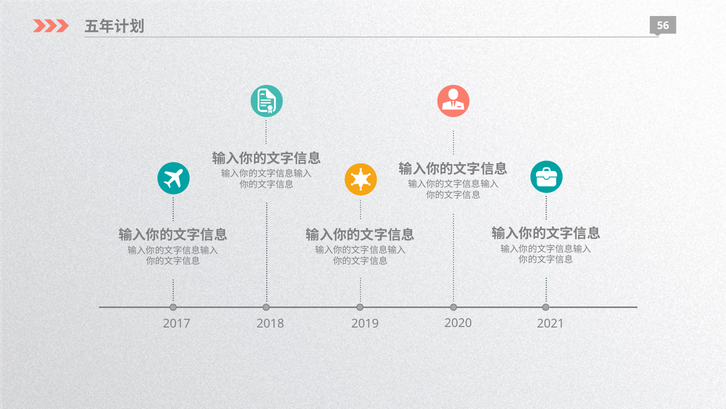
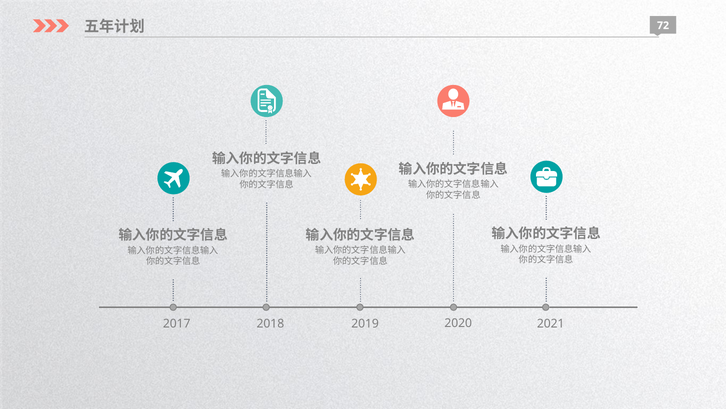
56: 56 -> 72 (663, 25)
